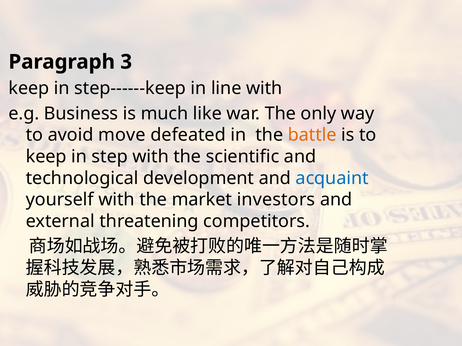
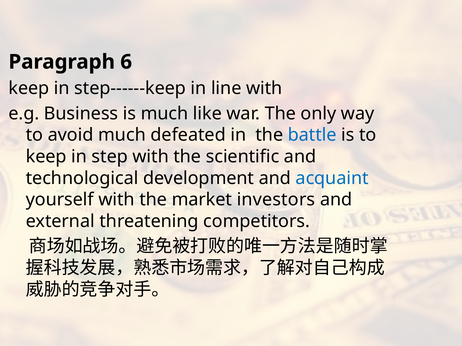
3: 3 -> 6 (126, 62)
avoid move: move -> much (122, 135)
battle colour: orange -> blue (312, 135)
